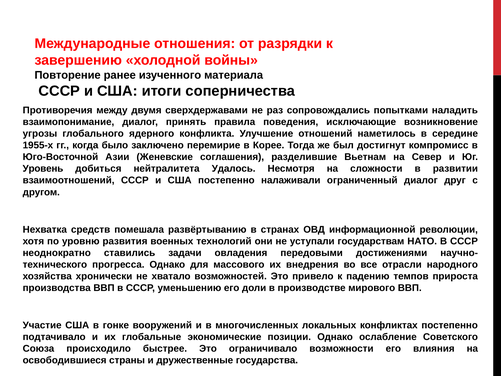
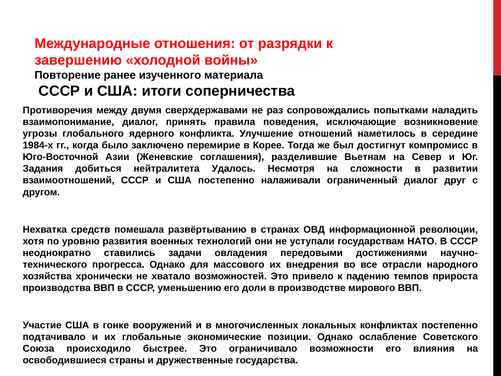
1955-х: 1955-х -> 1984-х (38, 145)
Уровень: Уровень -> Задания (43, 169)
